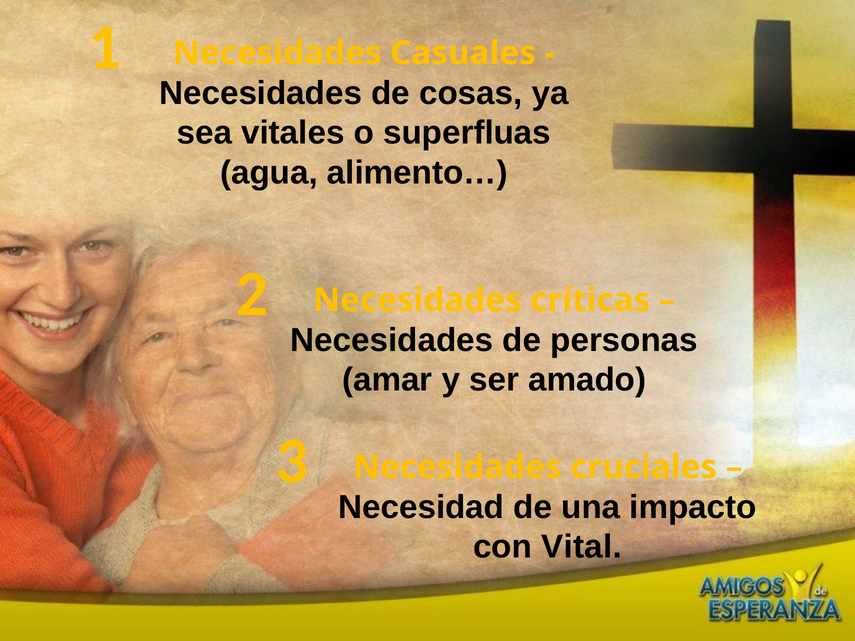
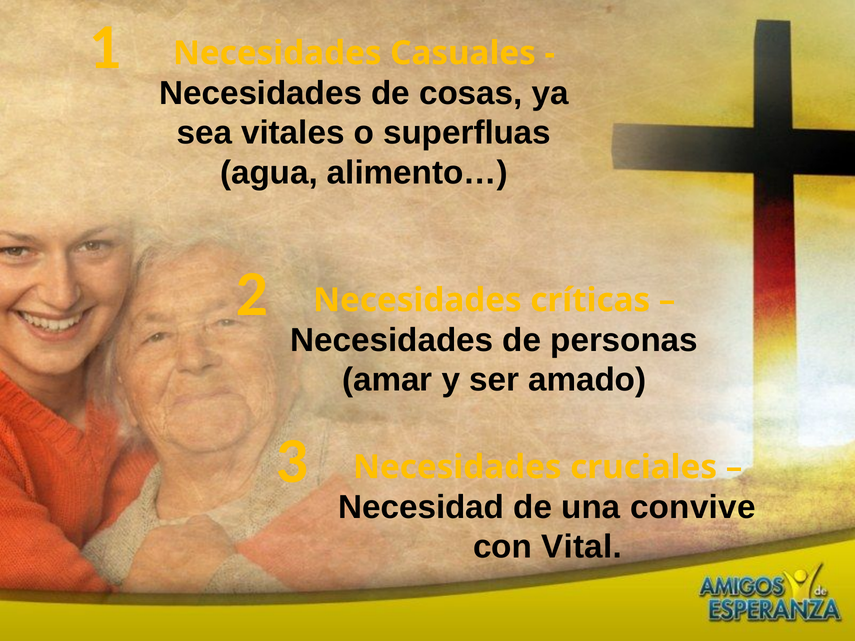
impacto: impacto -> convive (693, 507)
